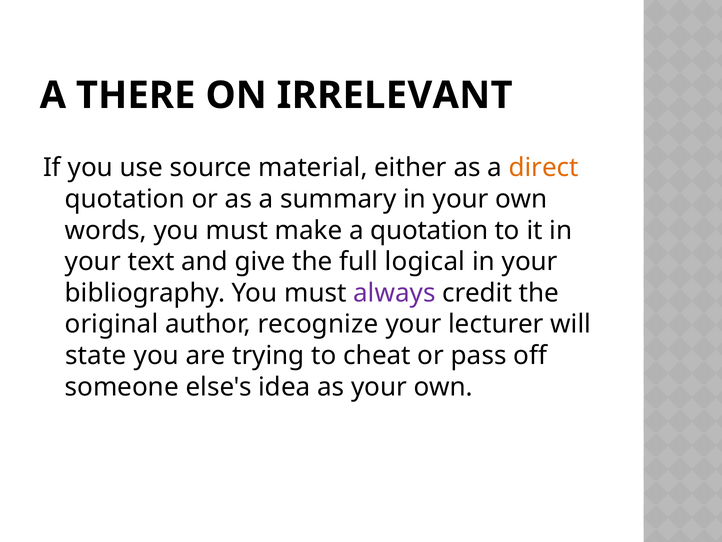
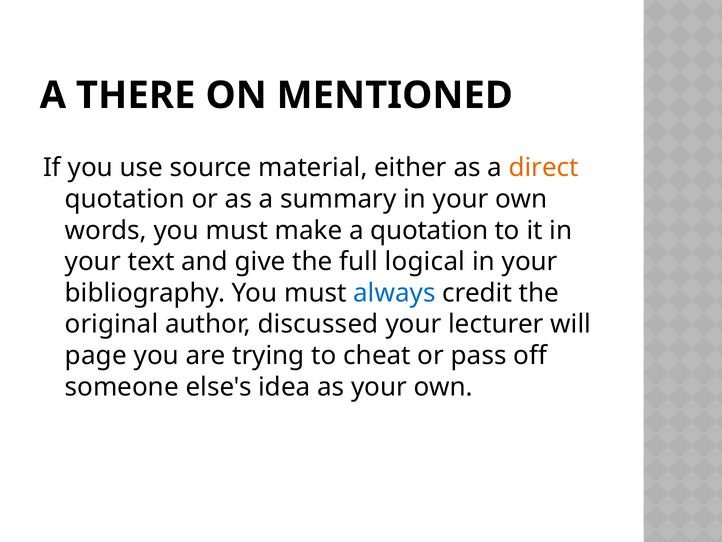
IRRELEVANT: IRRELEVANT -> MENTIONED (395, 95)
always colour: purple -> blue (394, 293)
recognize: recognize -> discussed (318, 324)
state: state -> page (96, 355)
